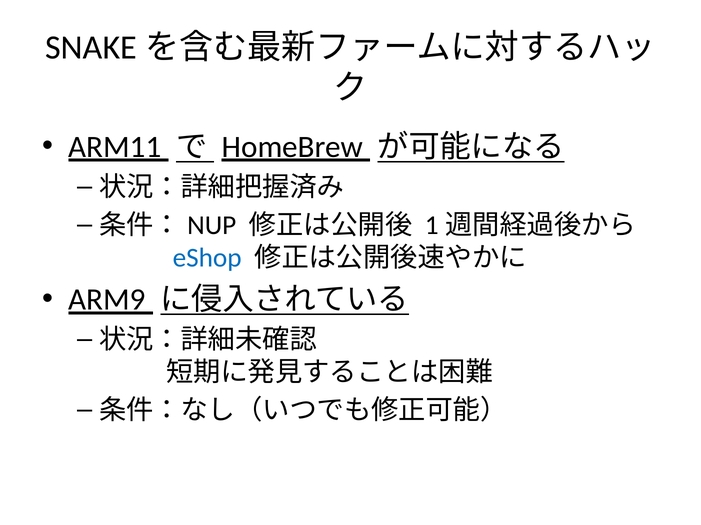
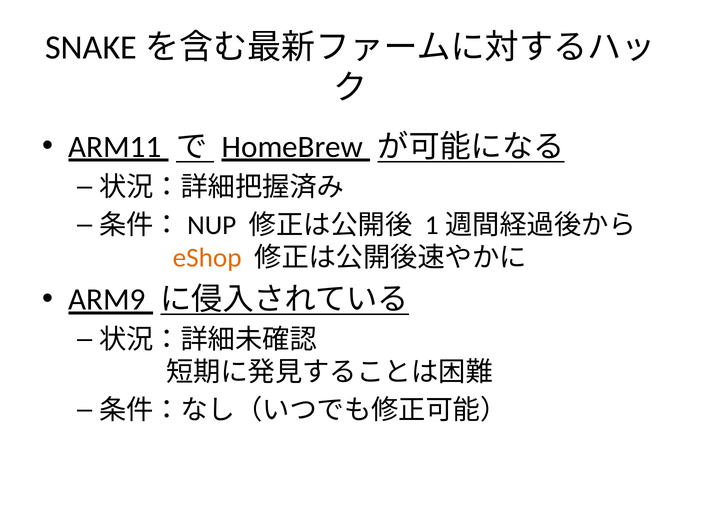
eShop colour: blue -> orange (207, 258)
